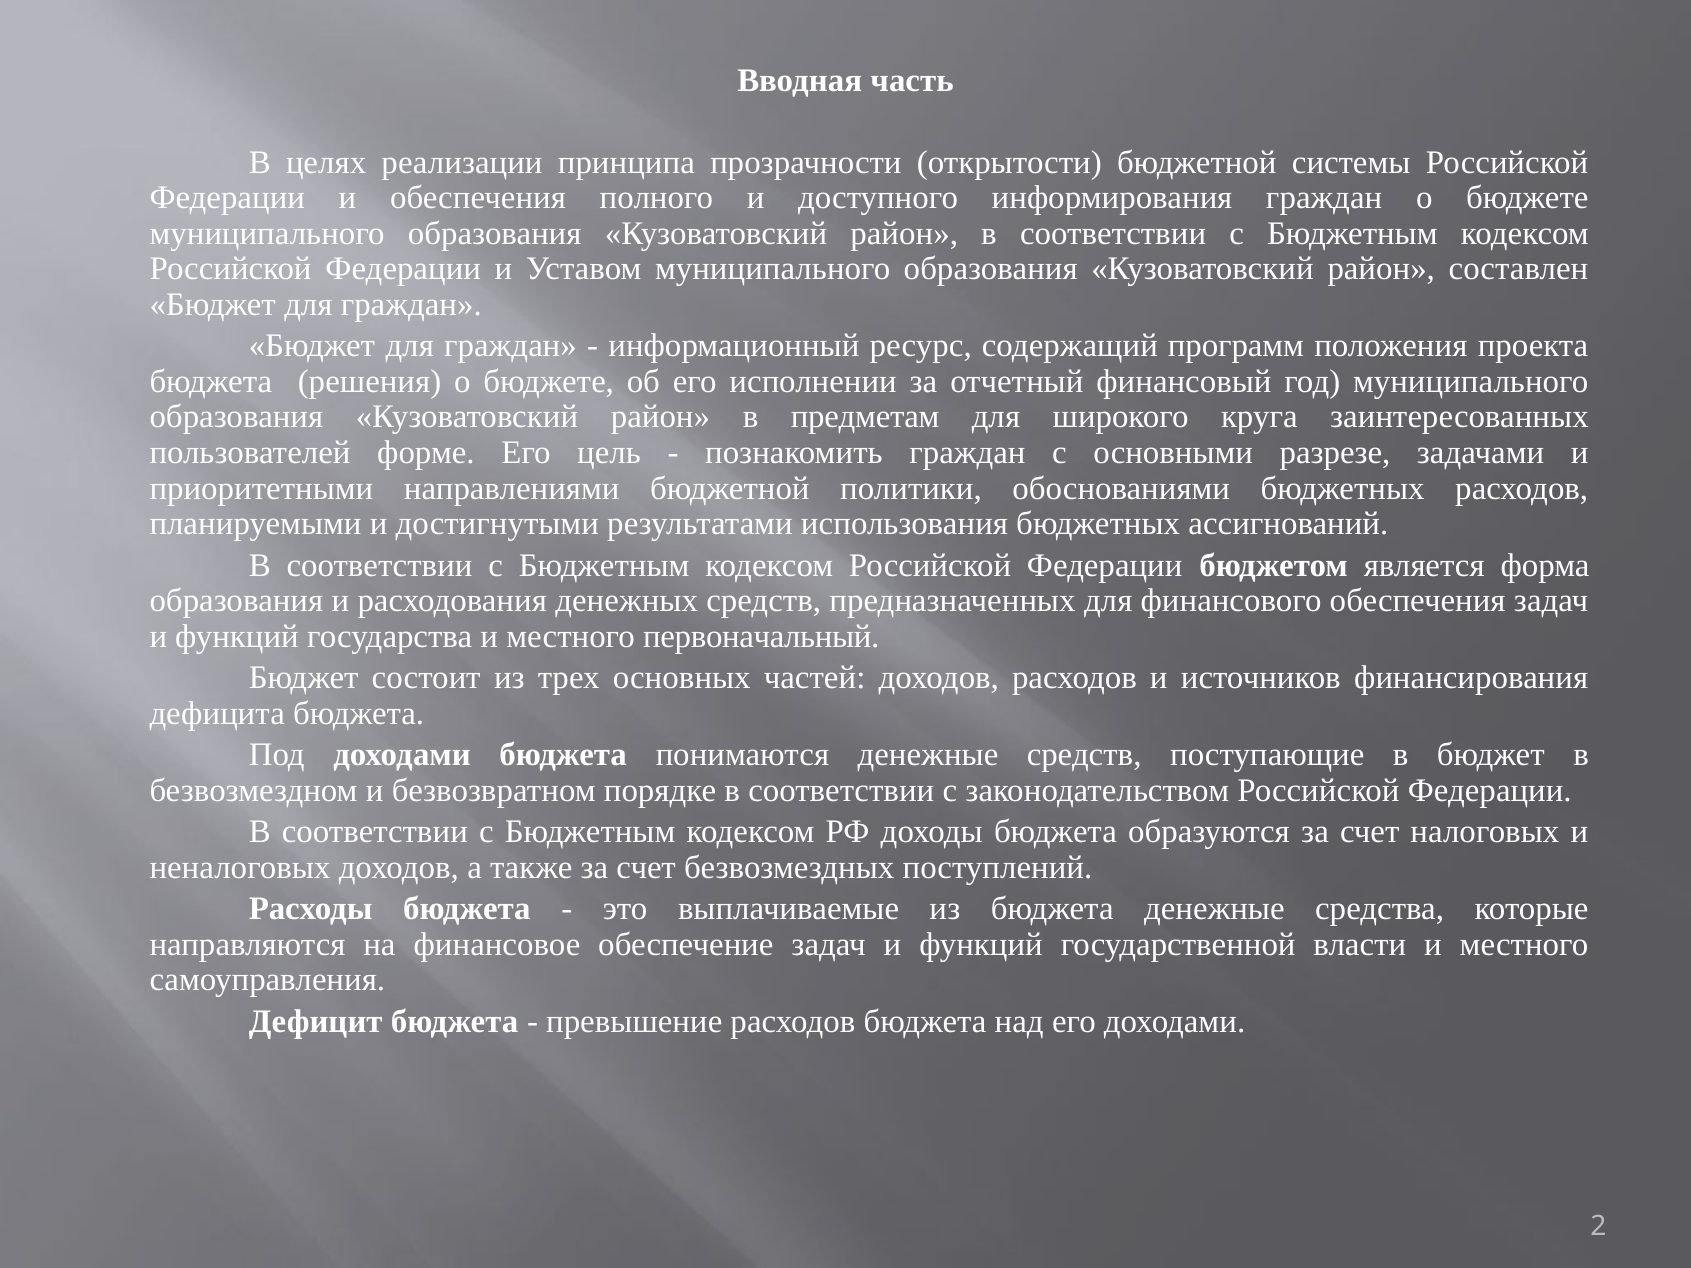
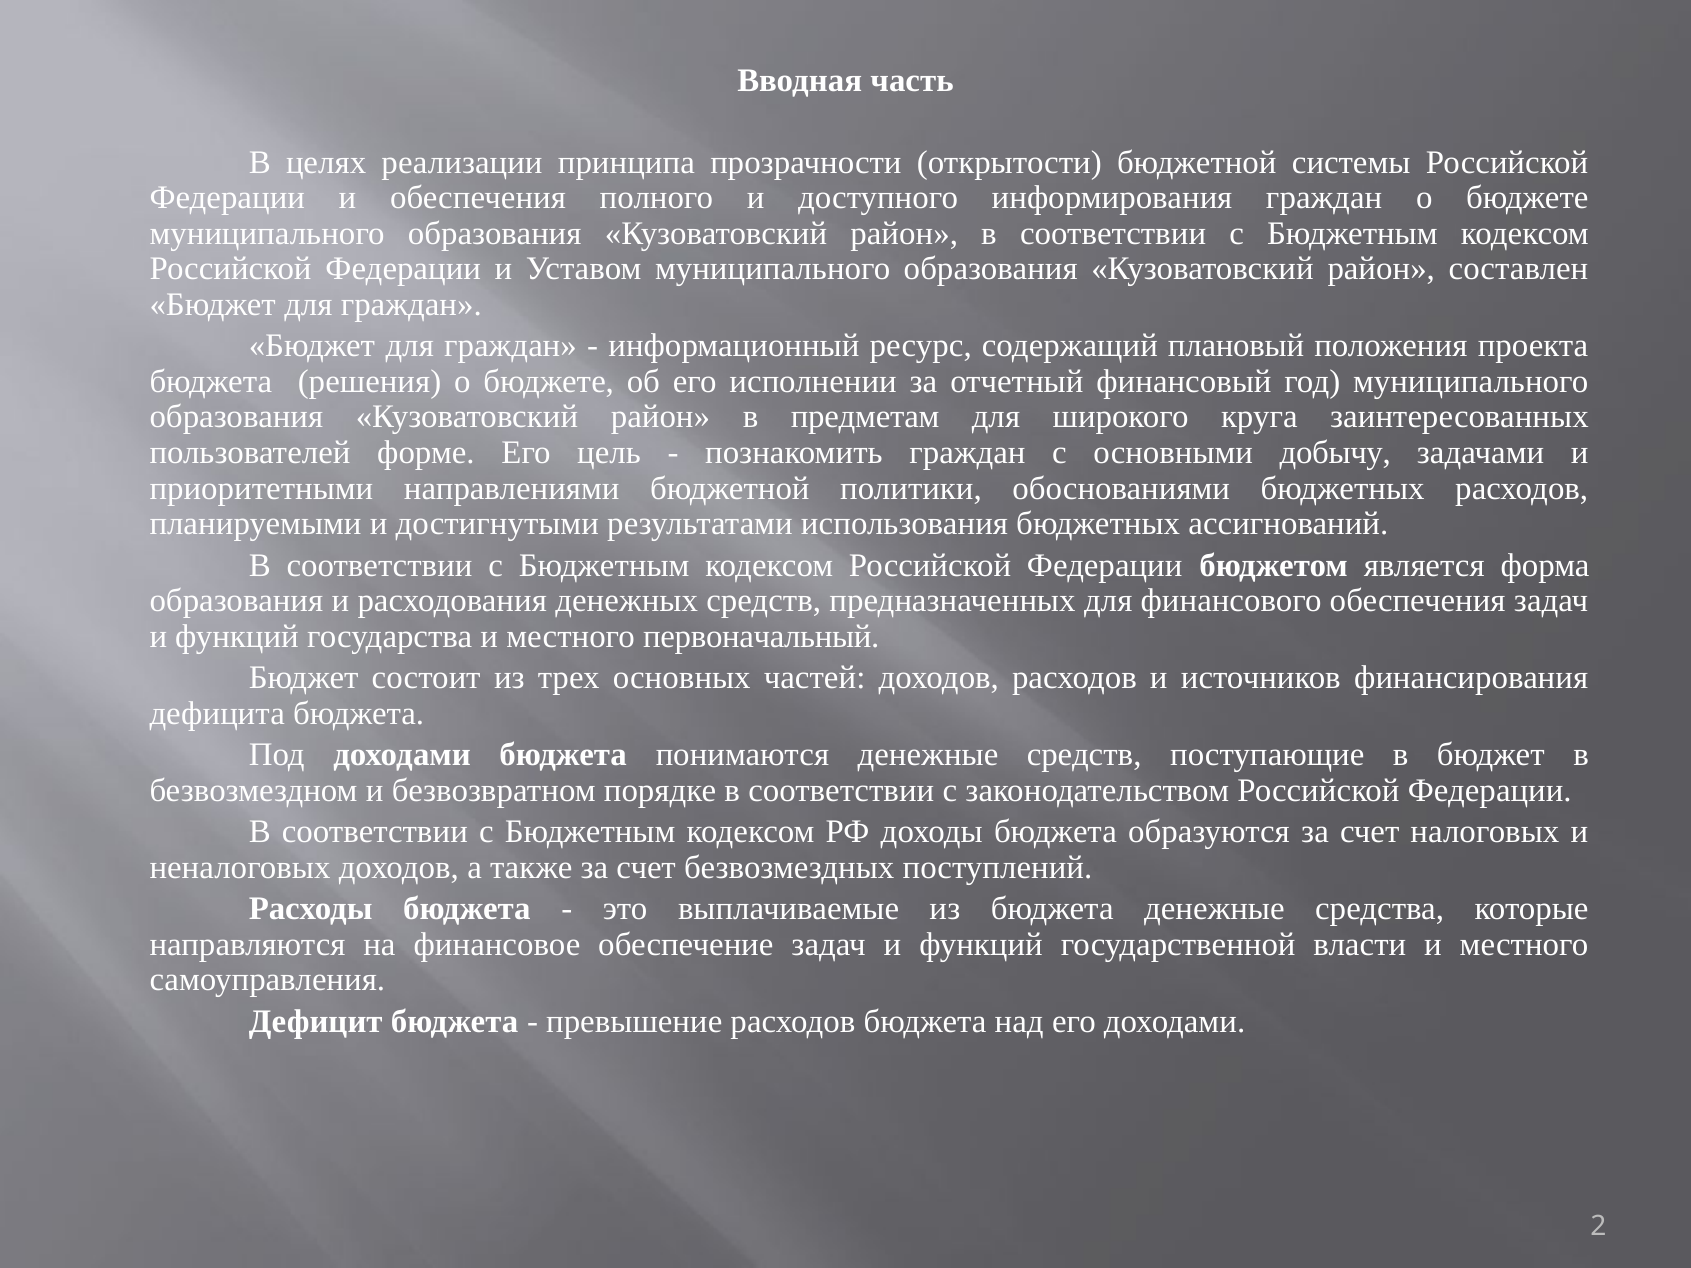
программ: программ -> плановый (1236, 346)
разрезе: разрезе -> добычу (1335, 453)
